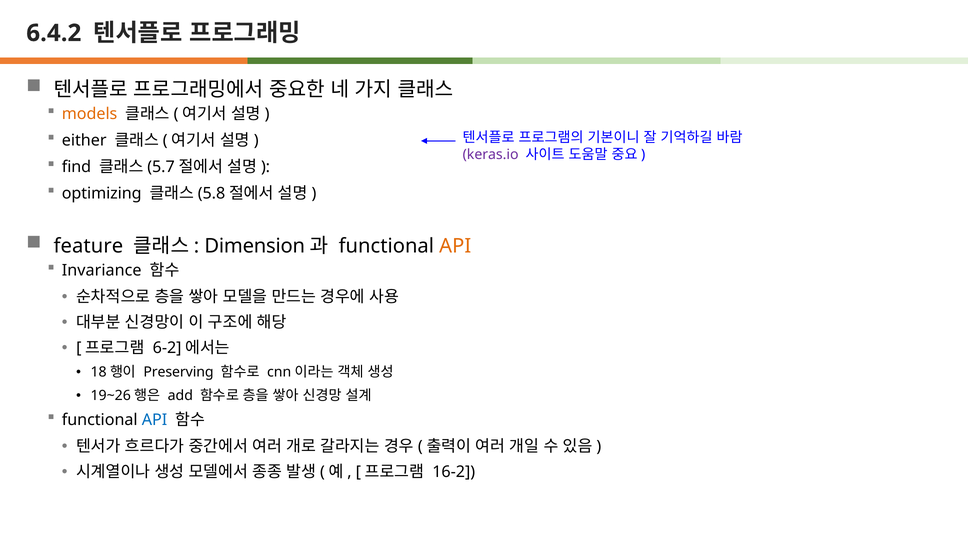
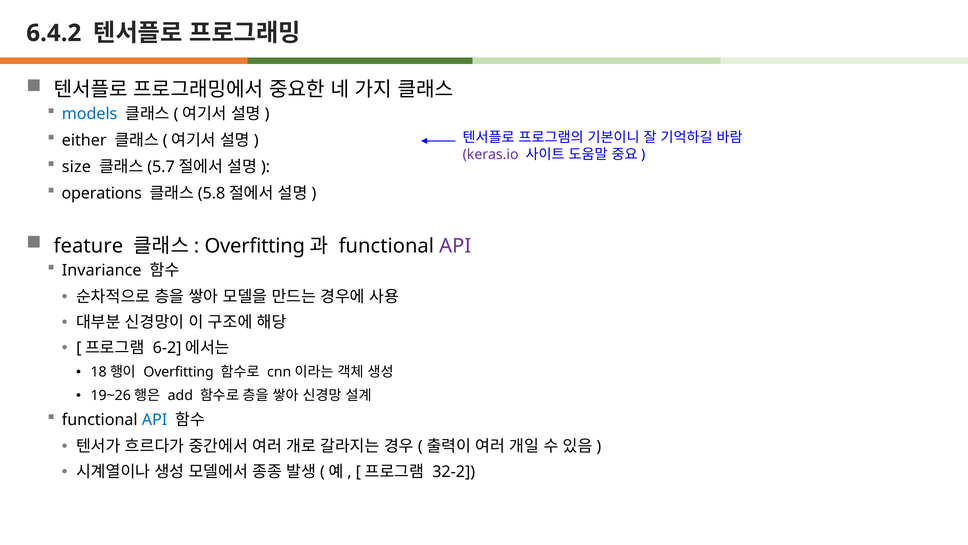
models colour: orange -> blue (90, 114)
find: find -> size (76, 167)
optimizing: optimizing -> operations (102, 193)
Dimension: Dimension -> Overfitting (255, 246)
API colour: orange -> purple (455, 246)
Preserving: Preserving -> Overfitting (179, 372)
16-2: 16-2 -> 32-2 (454, 472)
